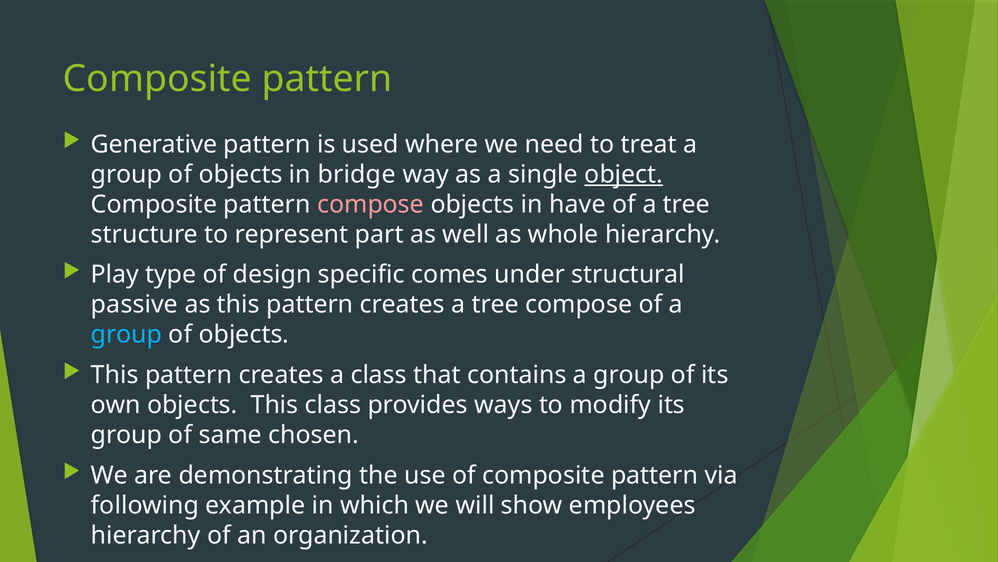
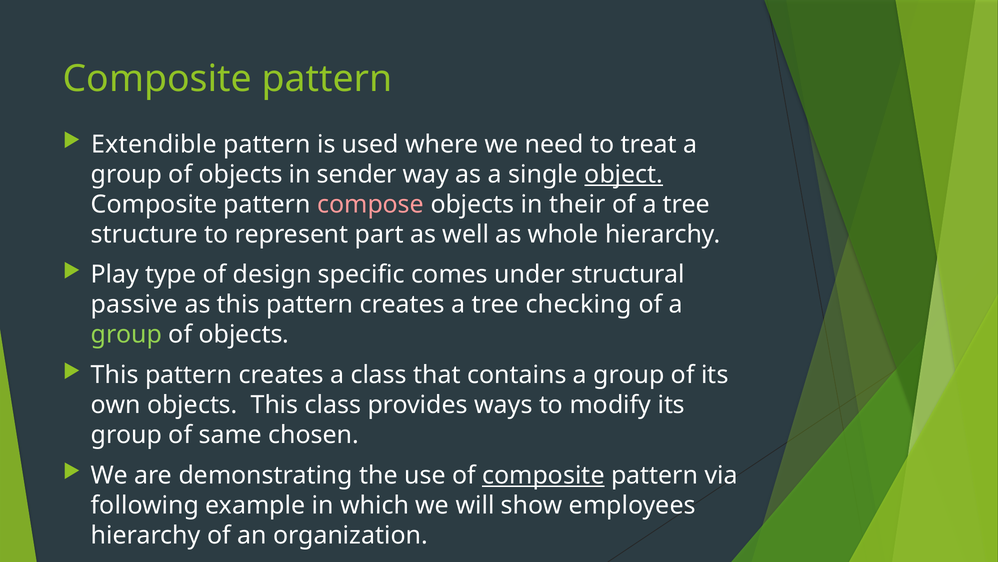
Generative: Generative -> Extendible (154, 144)
bridge: bridge -> sender (357, 174)
have: have -> their (577, 204)
tree compose: compose -> checking (579, 304)
group colour: light blue -> light green (127, 334)
composite underline: none -> present (543, 475)
